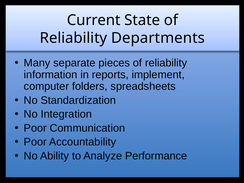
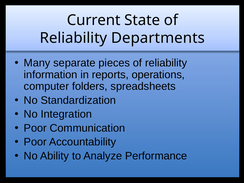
implement: implement -> operations (158, 75)
